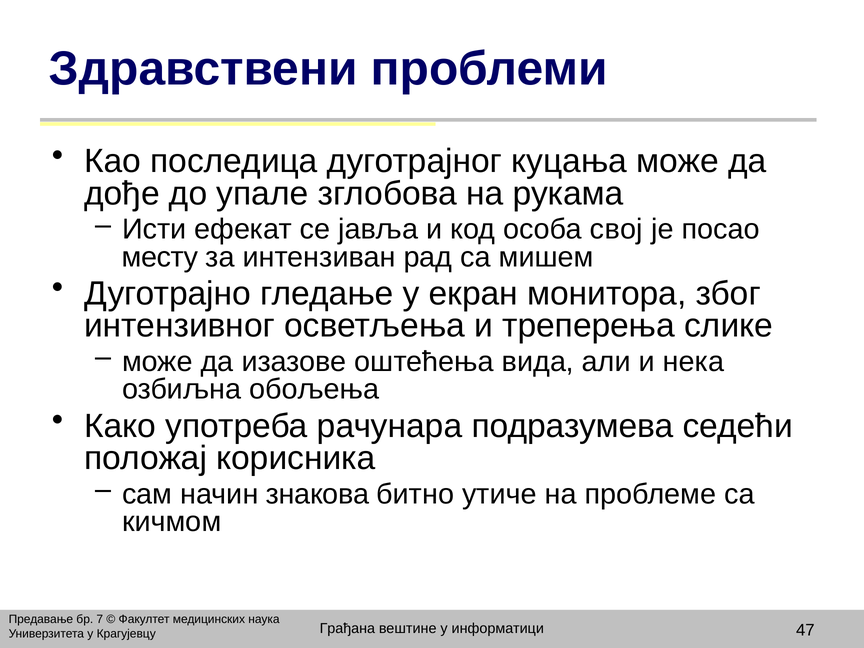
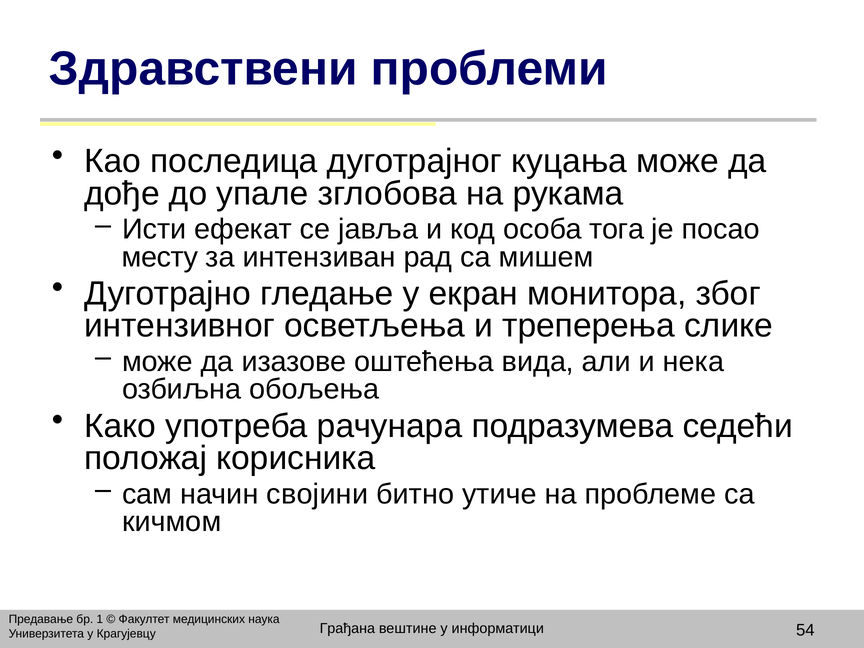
свој: свој -> тога (617, 229)
знакова: знакова -> својини (317, 494)
7: 7 -> 1 (100, 619)
47: 47 -> 54 (805, 630)
